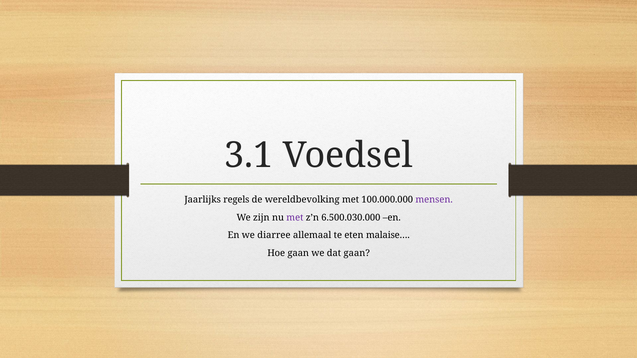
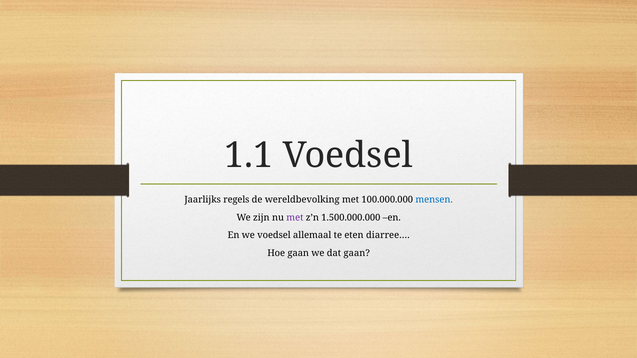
3.1: 3.1 -> 1.1 (249, 156)
mensen colour: purple -> blue (434, 200)
6.500.030.000: 6.500.030.000 -> 1.500.000.000 (351, 218)
we diarree: diarree -> voedsel (274, 236)
malaise…: malaise… -> diarree… (388, 236)
